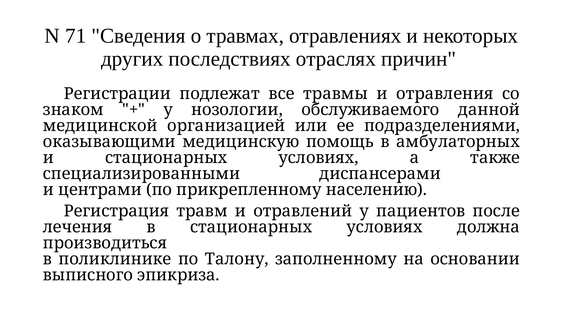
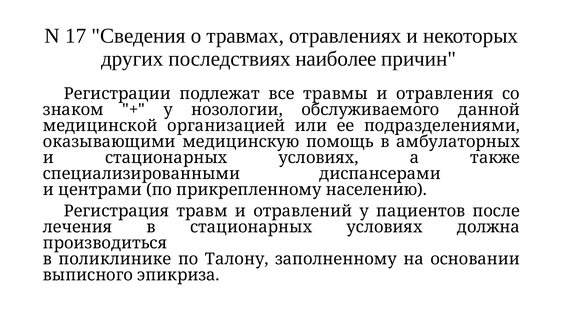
71: 71 -> 17 (76, 36)
отраслях: отраслях -> наиболее (336, 59)
